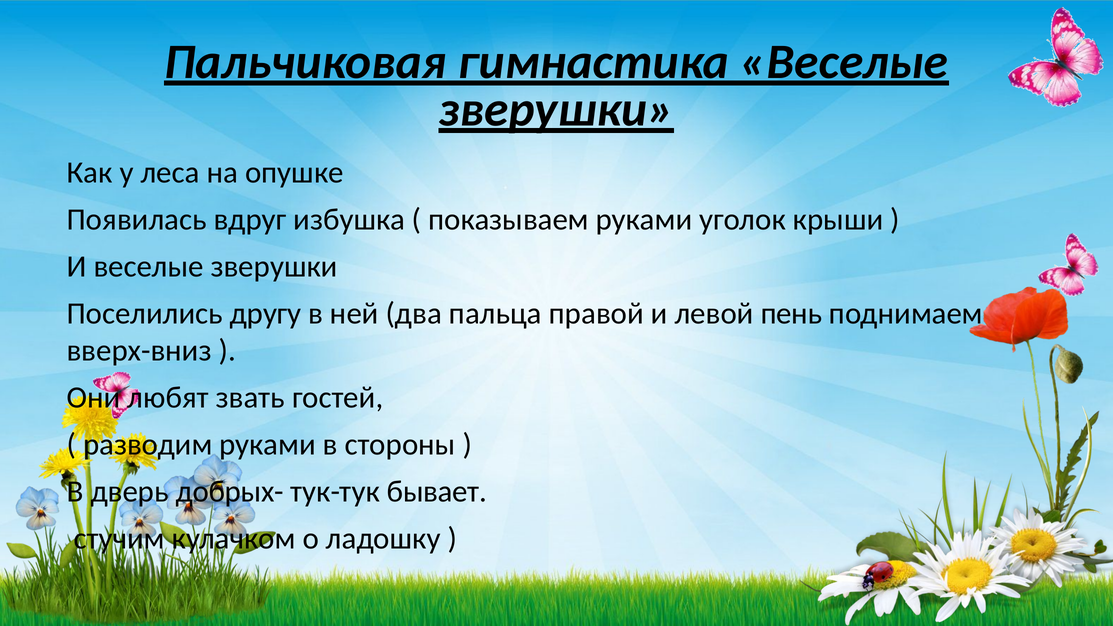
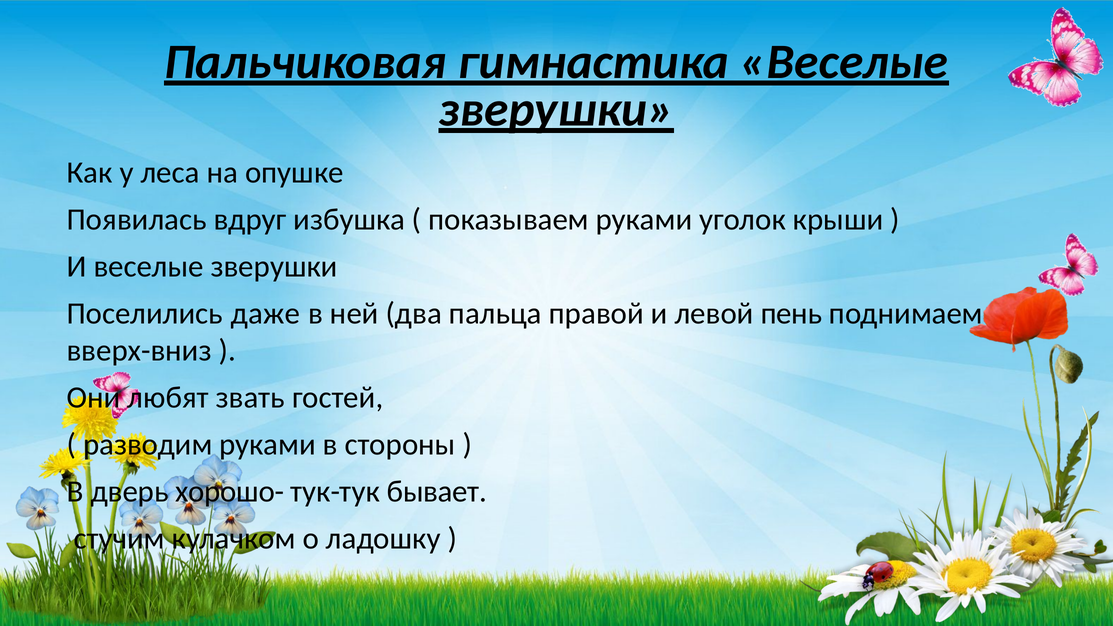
другу: другу -> даже (265, 313)
добрых-: добрых- -> хорошо- (230, 492)
